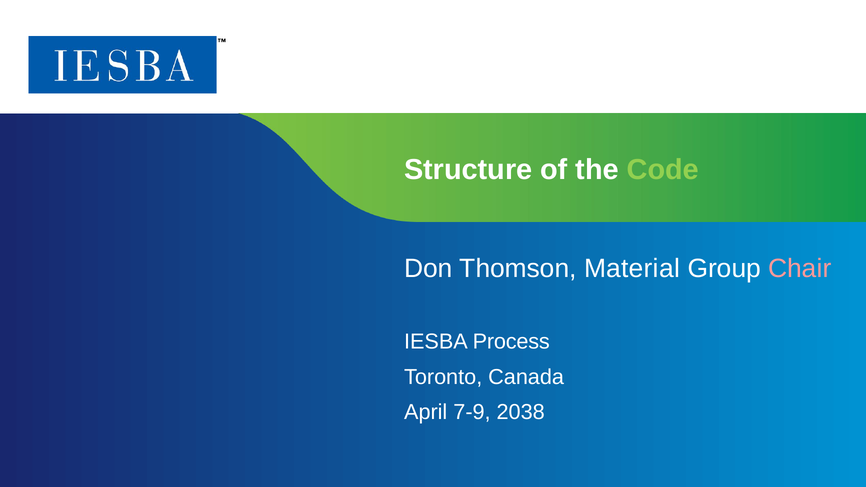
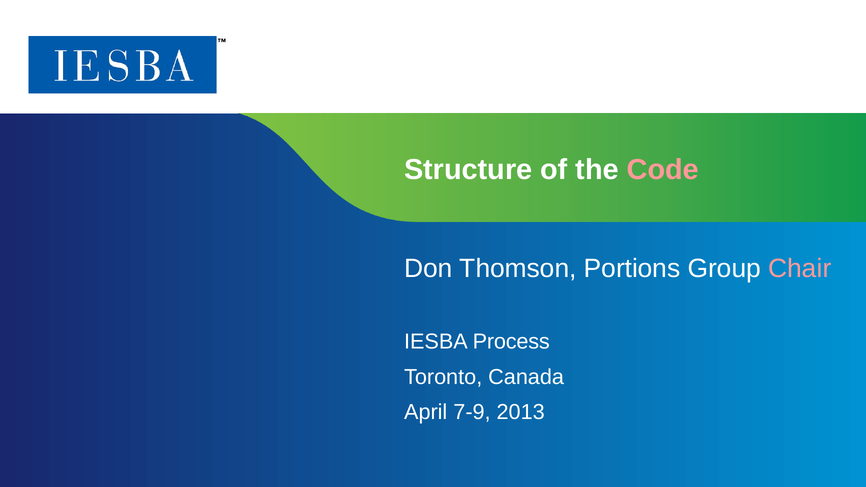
Code colour: light green -> pink (663, 170)
Material: Material -> Portions (632, 268)
2038: 2038 -> 2013 (521, 412)
